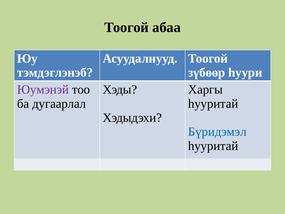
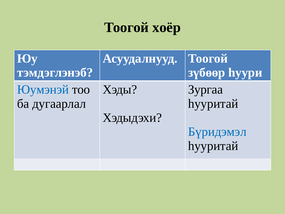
абаа: абаа -> хоёр (167, 27)
Юумэнэй colour: purple -> blue (43, 89)
Харгы: Харгы -> Зургаа (205, 89)
